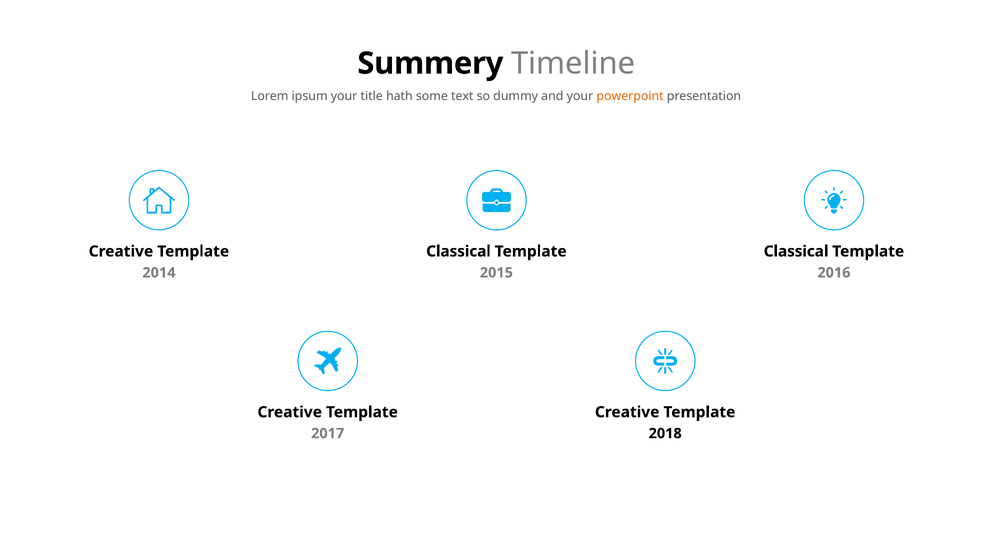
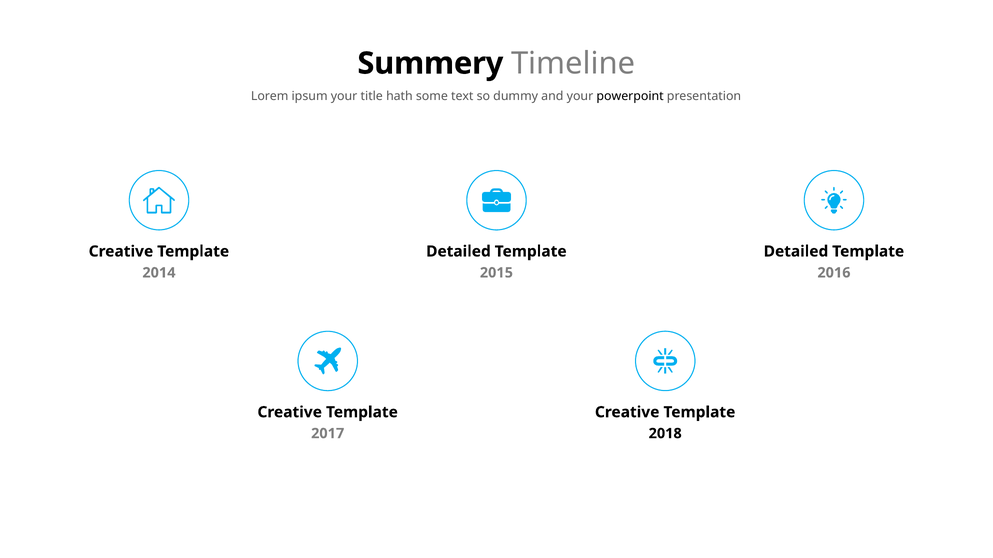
powerpoint colour: orange -> black (630, 96)
Classical: Classical -> Detailed (458, 252)
Classical: Classical -> Detailed (796, 252)
